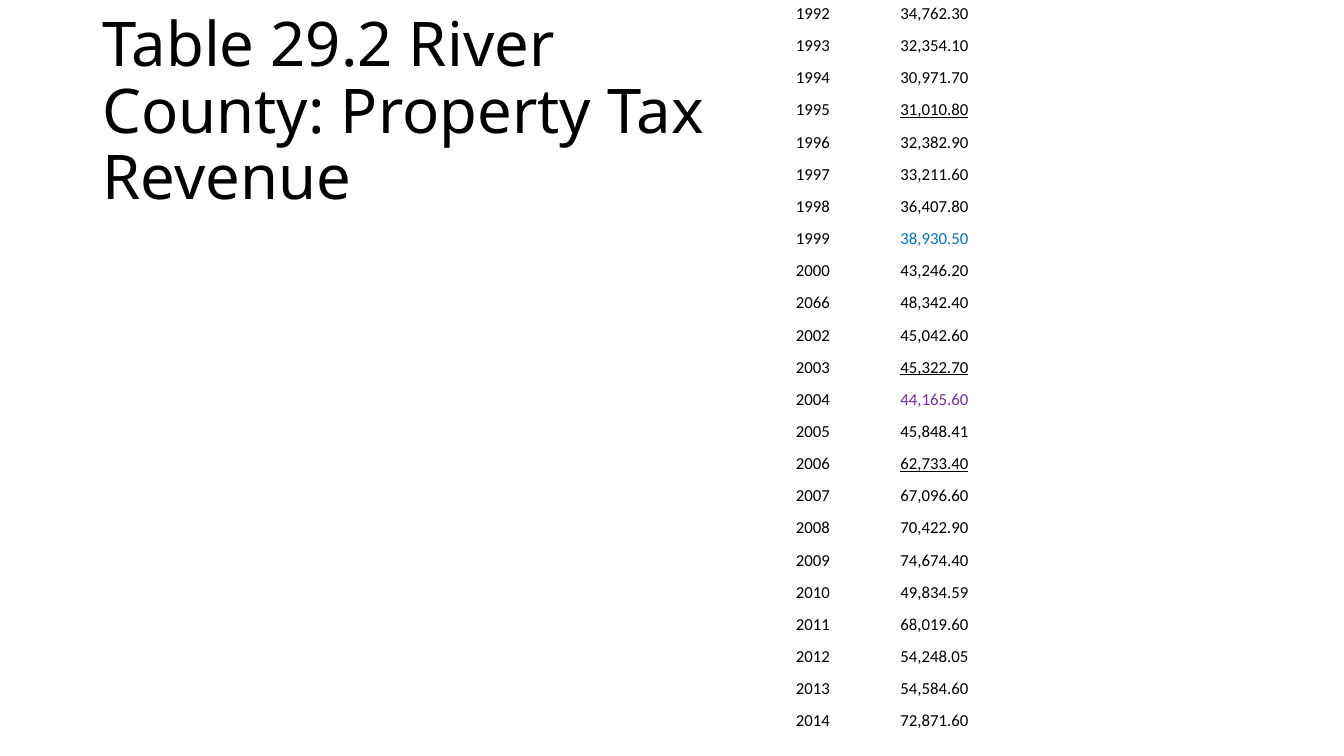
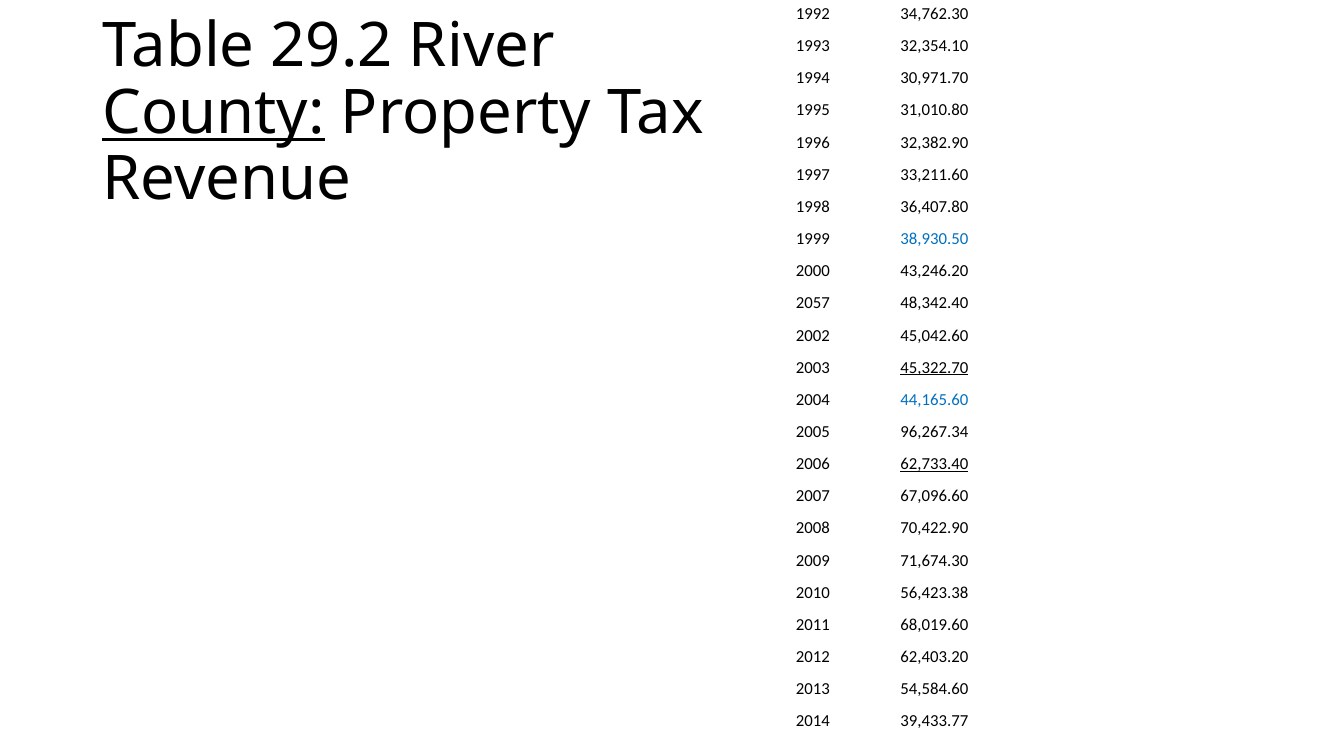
County underline: none -> present (214, 113)
31,010.80 underline: present -> none (934, 110)
2066: 2066 -> 2057 (813, 303)
44,165.60 colour: purple -> blue (934, 400)
45,848.41: 45,848.41 -> 96,267.34 (934, 432)
74,674.40: 74,674.40 -> 71,674.30 (934, 560)
49,834.59: 49,834.59 -> 56,423.38 (934, 593)
54,248.05: 54,248.05 -> 62,403.20 (934, 657)
72,871.60: 72,871.60 -> 39,433.77 (934, 721)
